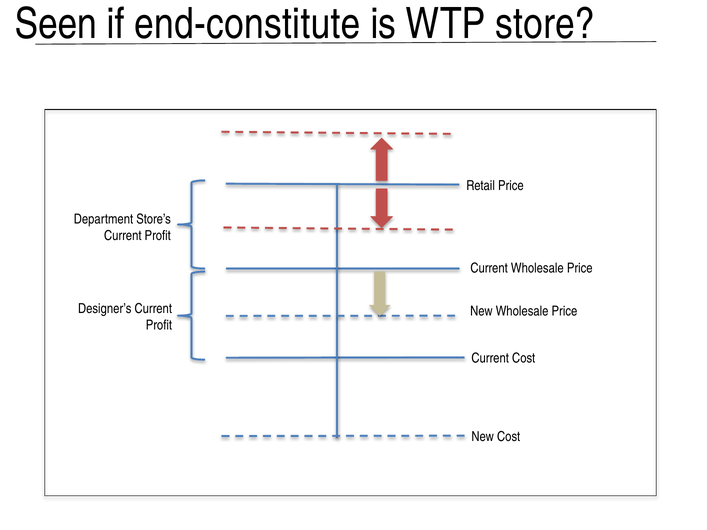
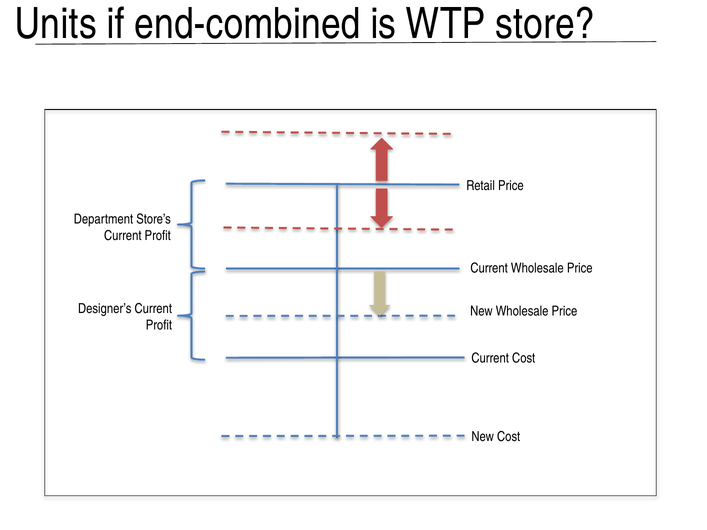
Seen: Seen -> Units (56, 24)
end-constitute: end-constitute -> end-combined (248, 24)
